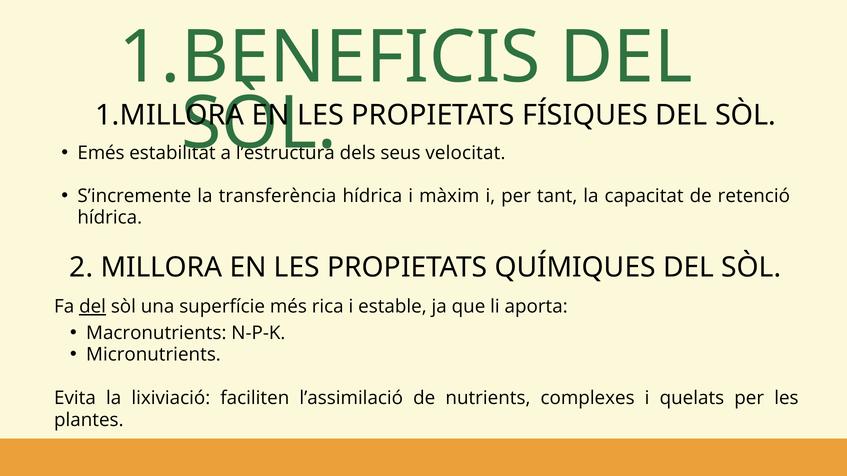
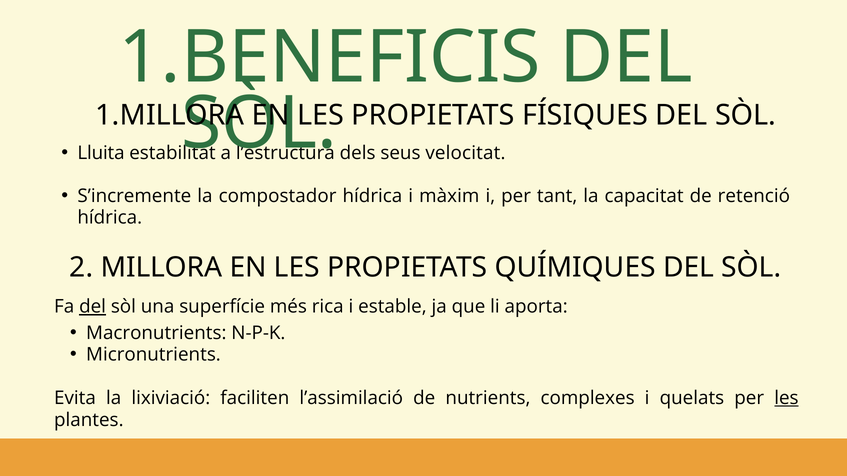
Emés: Emés -> Lluita (101, 153)
transferència: transferència -> compostador (278, 196)
les underline: none -> present (786, 398)
